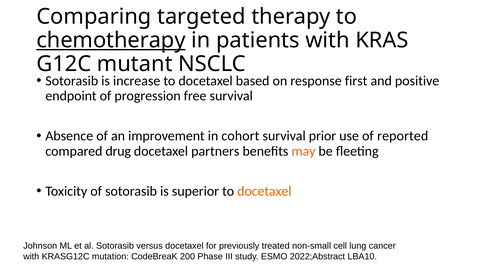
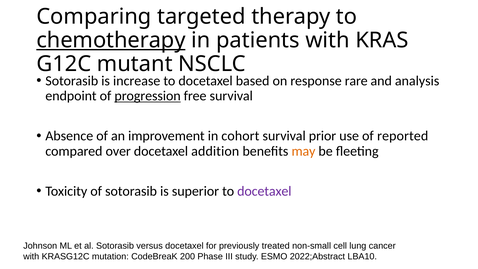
first: first -> rare (356, 81)
positive: positive -> analysis (417, 81)
progression underline: none -> present (148, 96)
drug: drug -> over (118, 151)
partners: partners -> addition (215, 151)
docetaxel colour: orange -> purple (264, 191)
